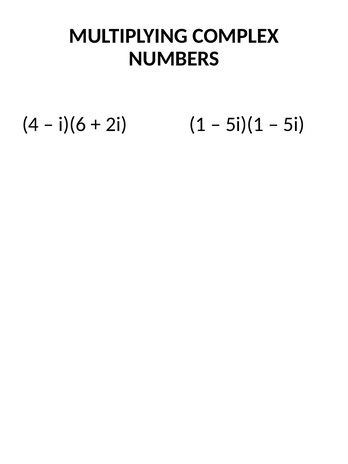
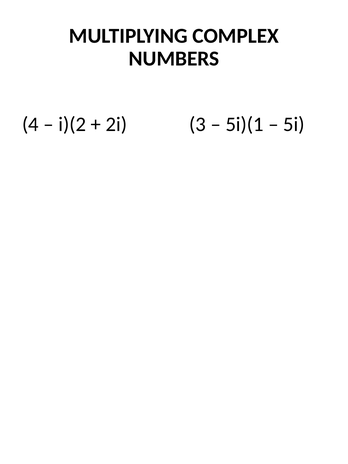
i)(6: i)(6 -> i)(2 (72, 124)
1: 1 -> 3 (198, 124)
